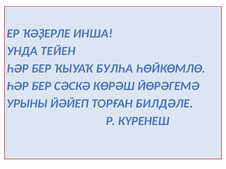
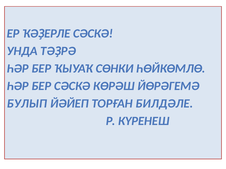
ҠӘҘЕРЛЕ ИНША: ИНША -> СӘСКӘ (93, 34)
ТЕЙЕН: ТЕЙЕН -> ТӘҘРӘ (58, 51)
БУЛҺА: БУЛҺА -> СӨНКИ (115, 69)
УРЫНЫ: УРЫНЫ -> БУЛЫП (27, 104)
